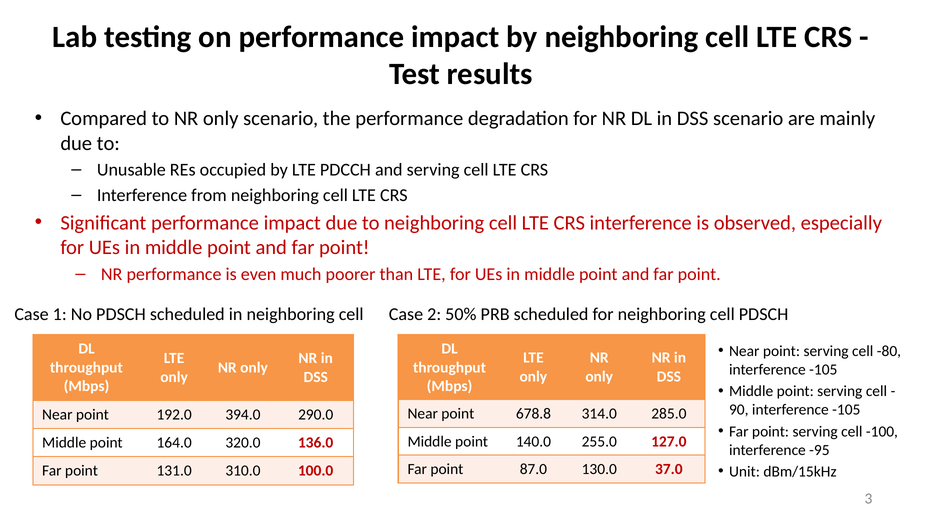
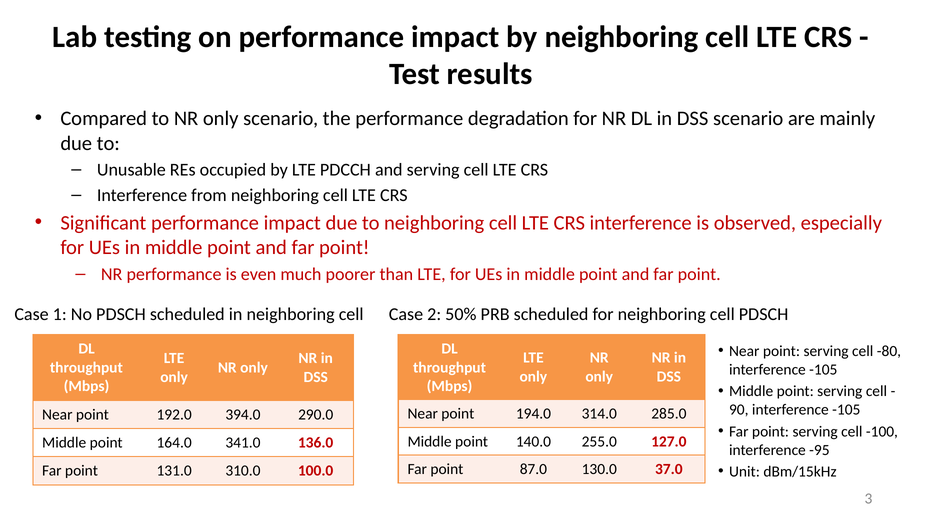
678.8: 678.8 -> 194.0 (533, 414)
320.0: 320.0 -> 341.0 (243, 443)
